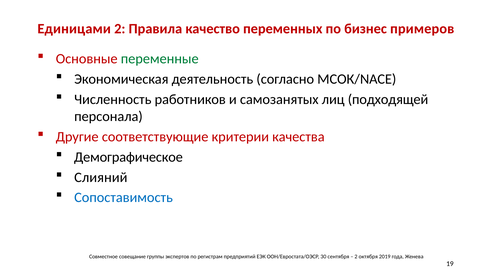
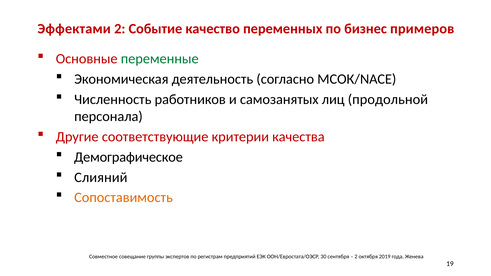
Единицами: Единицами -> Эффектами (74, 29)
Правила: Правила -> Событие (155, 29)
подходящей: подходящей -> продольной (388, 99)
Сопоставимость colour: blue -> orange (124, 198)
